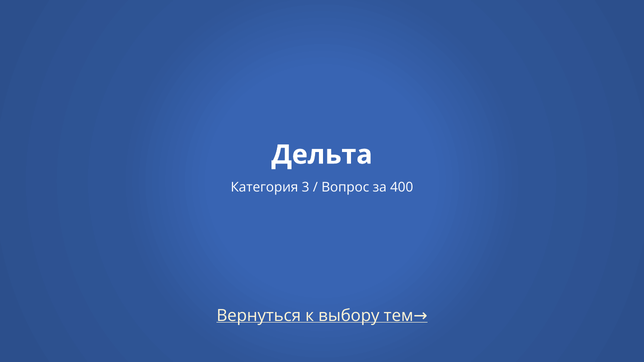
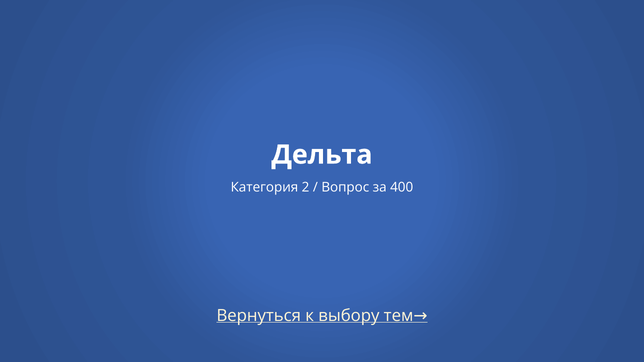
3: 3 -> 2 (306, 188)
